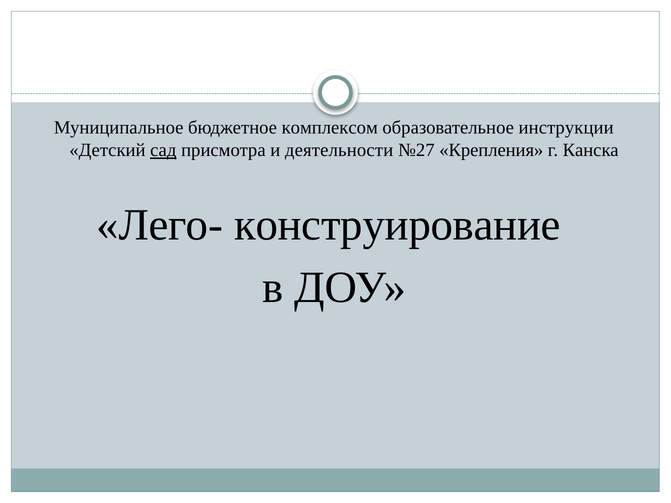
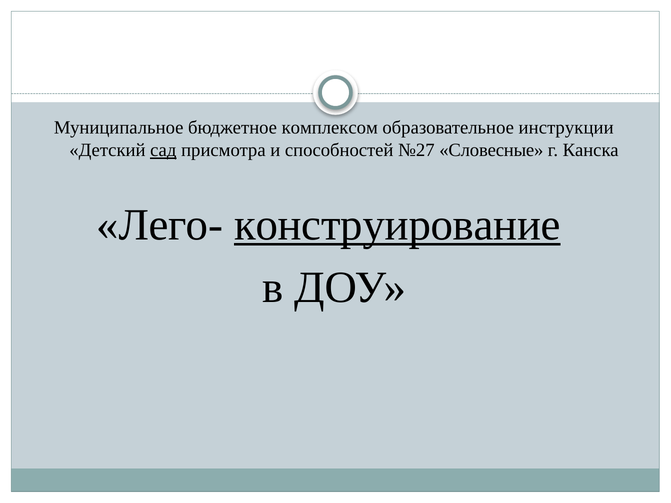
деятельности: деятельности -> способностей (339, 150)
Крепления: Крепления -> Словесные (491, 150)
конструирование underline: none -> present (397, 225)
